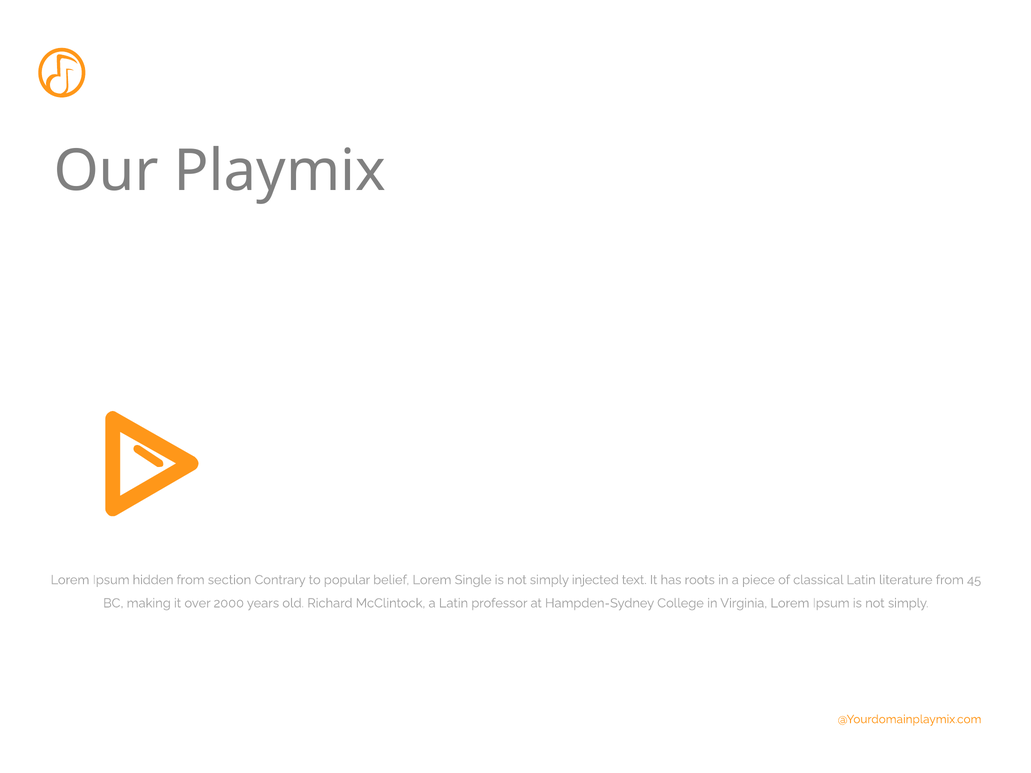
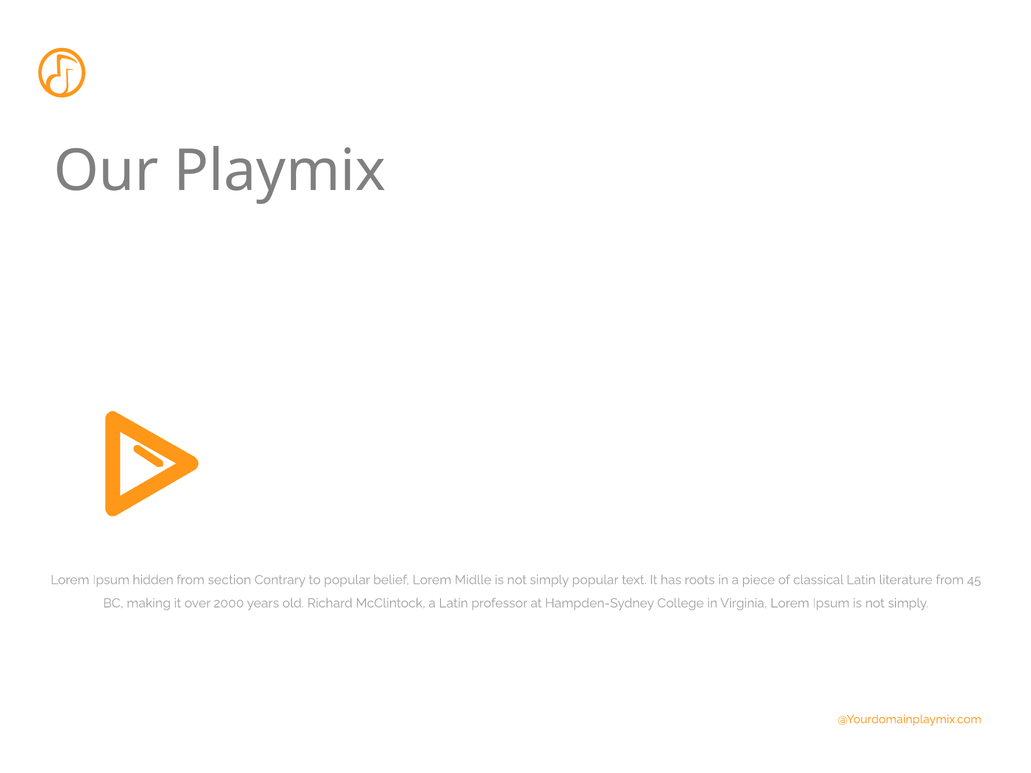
Single: Single -> Midlle (473, 580)
simply injected: injected -> popular (595, 580)
